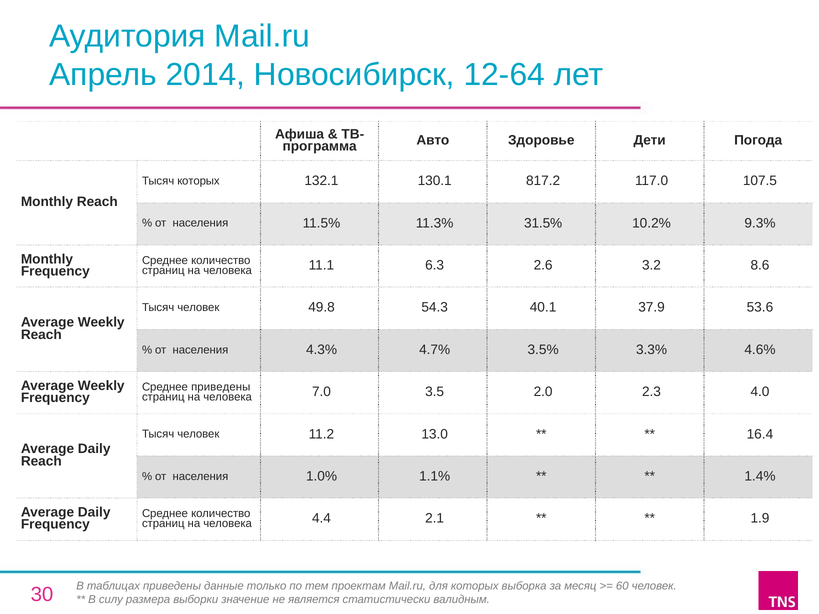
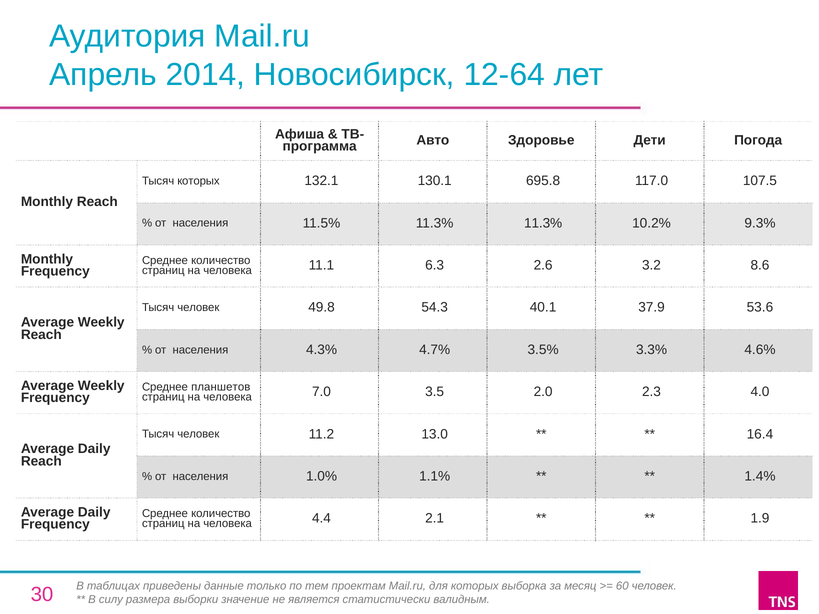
817.2: 817.2 -> 695.8 (543, 181)
11.3% 31.5%: 31.5% -> 11.3% (543, 223)
Среднее приведены: приведены -> планшетов (221, 387)
